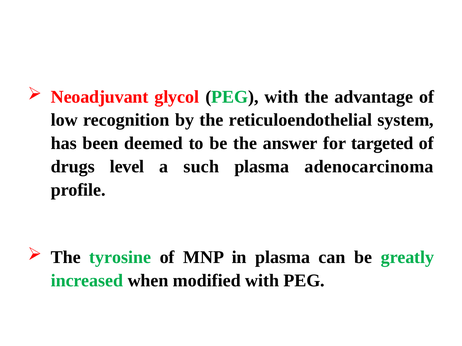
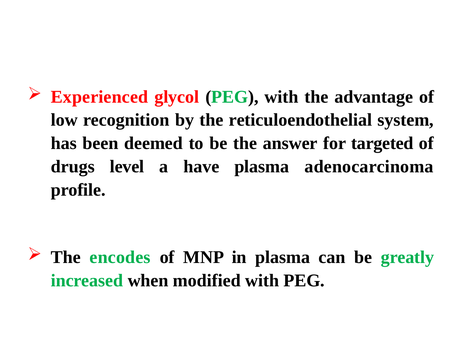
Neoadjuvant: Neoadjuvant -> Experienced (99, 97)
such: such -> have (201, 167)
tyrosine: tyrosine -> encodes (120, 258)
